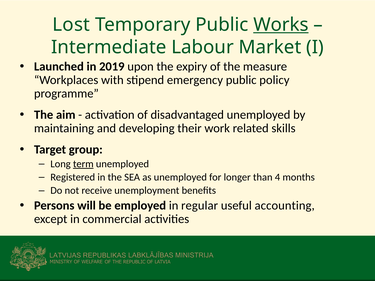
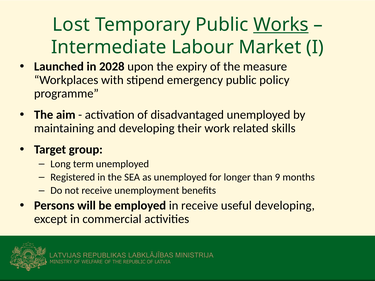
2019: 2019 -> 2028 (112, 67)
term underline: present -> none (83, 164)
4: 4 -> 9 (277, 177)
in regular: regular -> receive (200, 206)
useful accounting: accounting -> developing (285, 206)
